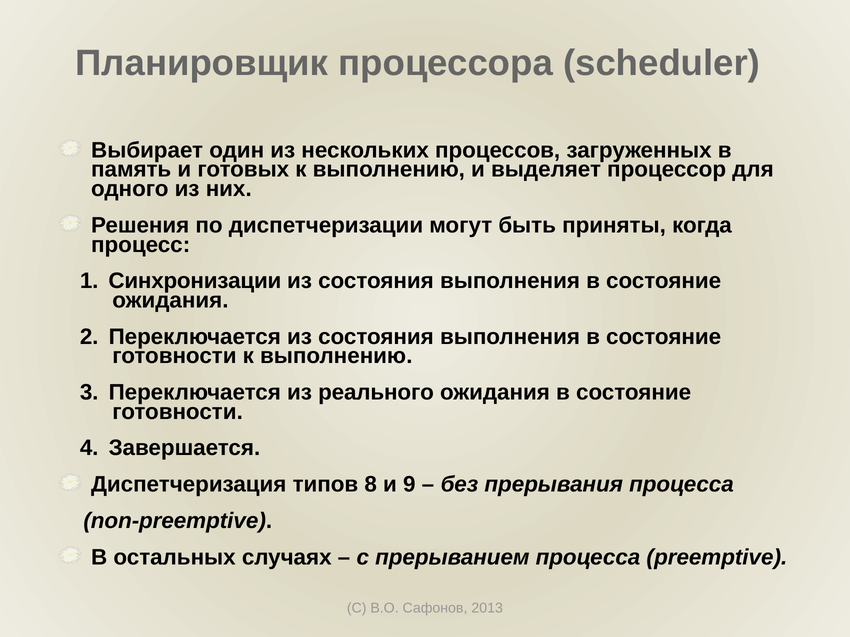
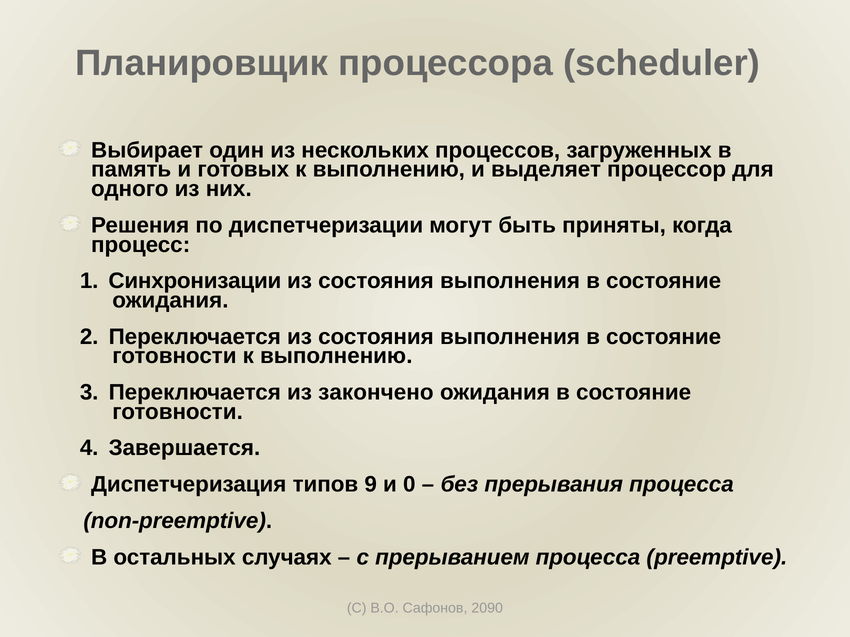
реального: реального -> закончено (376, 393)
8: 8 -> 9 (371, 485)
9: 9 -> 0 (409, 485)
2013: 2013 -> 2090 (487, 609)
